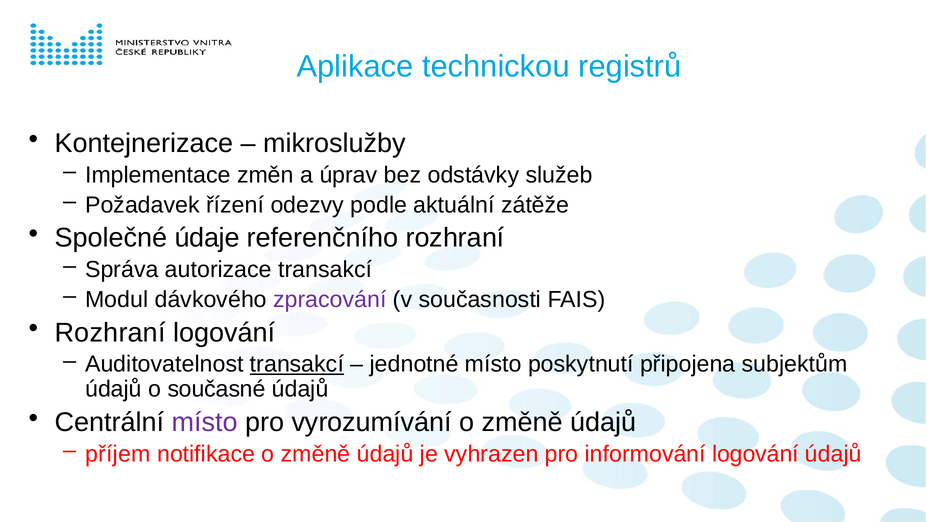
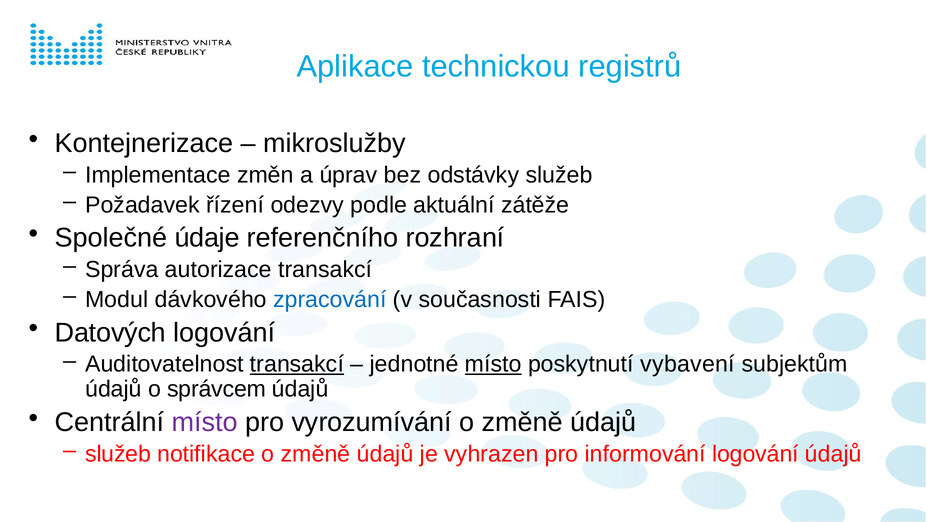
zpracování colour: purple -> blue (330, 299)
Rozhraní: Rozhraní -> Datových (110, 332)
místo underline: none -> present (493, 364)
připojena: připojena -> vybavení (688, 364)
současné: současné -> správcem (217, 389)
příjem: příjem -> služeb (118, 454)
